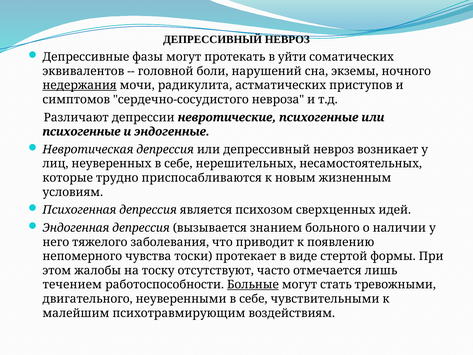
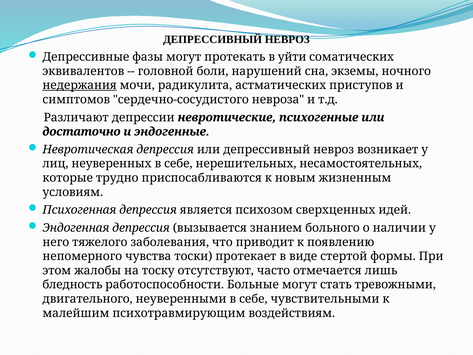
психогенные: психогенные -> достаточно (82, 132)
течением: течением -> бледность (72, 284)
Больные underline: present -> none (253, 284)
